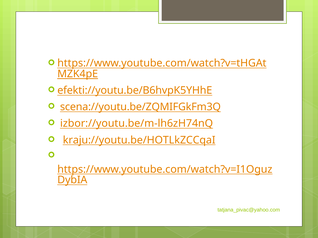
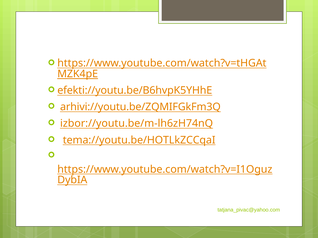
scena://youtu.be/ZQMIFGkFm3Q: scena://youtu.be/ZQMIFGkFm3Q -> arhivi://youtu.be/ZQMIFGkFm3Q (140, 107)
kraju://youtu.be/HOTLkZCCqaI: kraju://youtu.be/HOTLkZCCqaI -> tema://youtu.be/HOTLkZCCqaI (139, 140)
